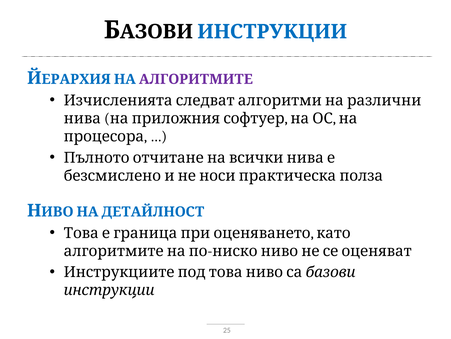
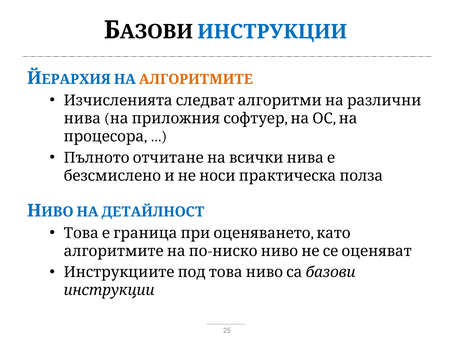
АЛГОРИТМИТЕ colour: purple -> orange (196, 79)
